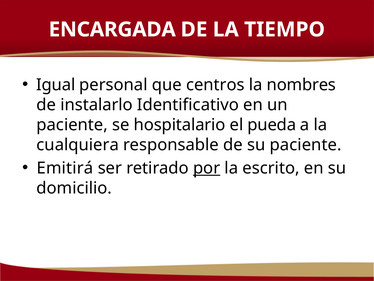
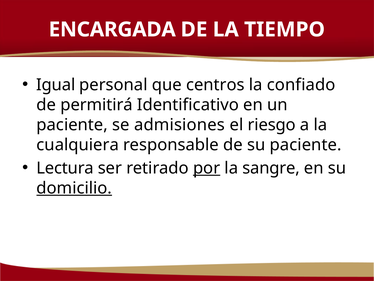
nombres: nombres -> confiado (301, 85)
instalarlo: instalarlo -> permitirá (97, 105)
hospitalario: hospitalario -> admisiones (179, 125)
pueda: pueda -> riesgo (272, 125)
Emitirá: Emitirá -> Lectura (65, 168)
escrito: escrito -> sangre (271, 168)
domicilio underline: none -> present (74, 188)
